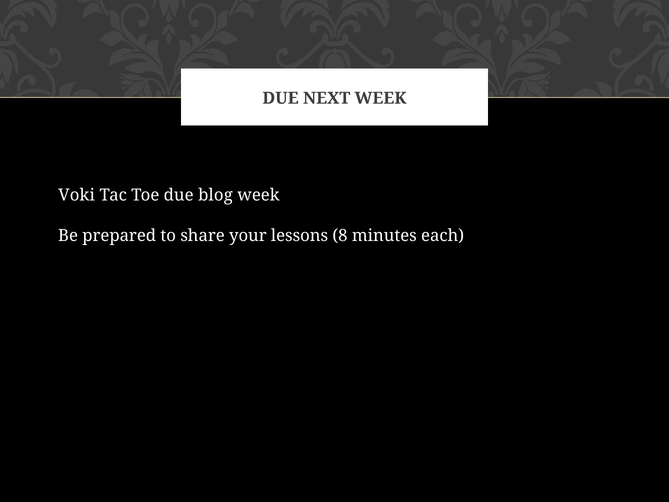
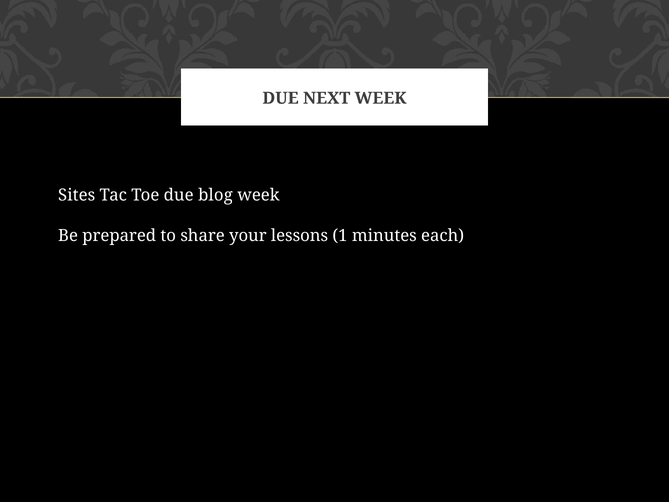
Voki: Voki -> Sites (77, 195)
8: 8 -> 1 (340, 235)
